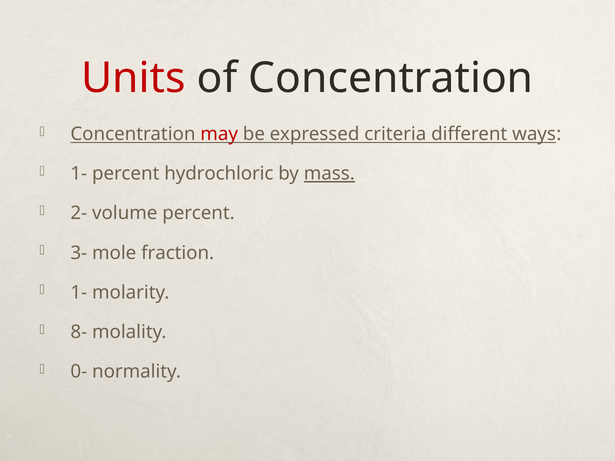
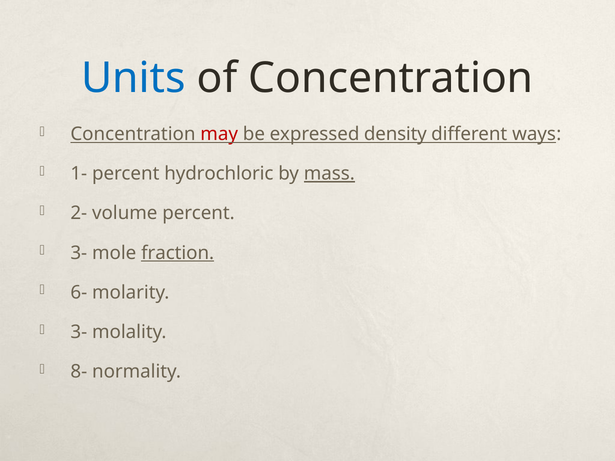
Units colour: red -> blue (133, 78)
criteria: criteria -> density (395, 134)
fraction underline: none -> present (178, 253)
1-: 1- -> 6- (79, 293)
8-: 8- -> 3- (79, 332)
0-: 0- -> 8- (79, 372)
